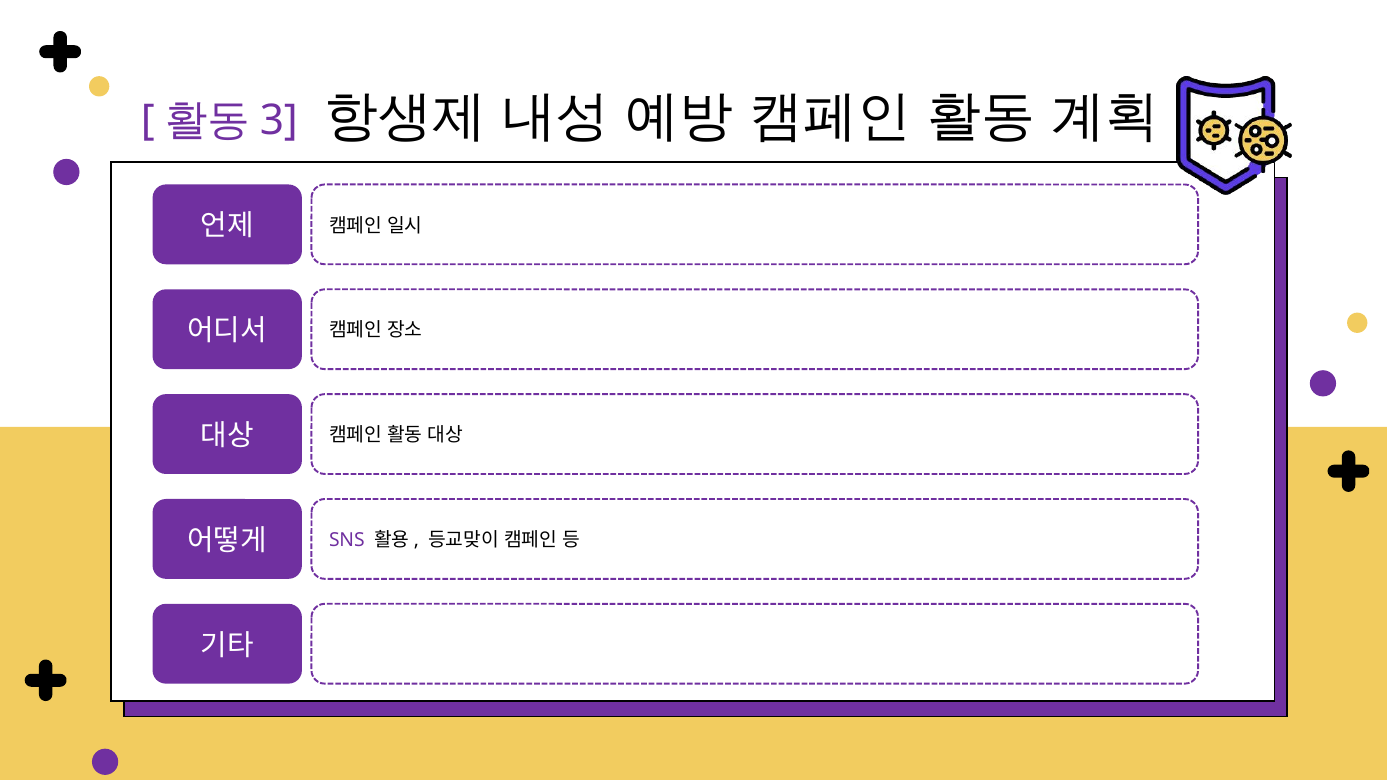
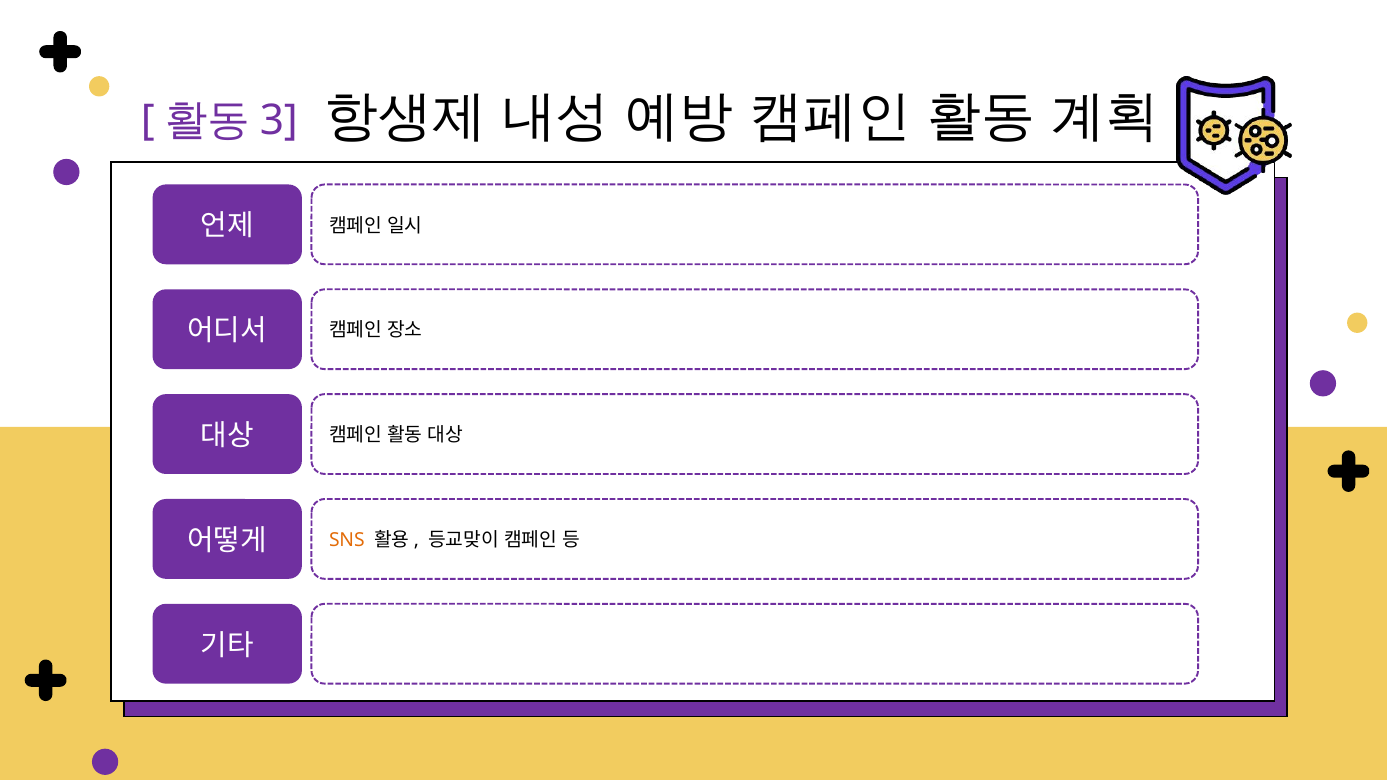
SNS colour: purple -> orange (347, 540)
